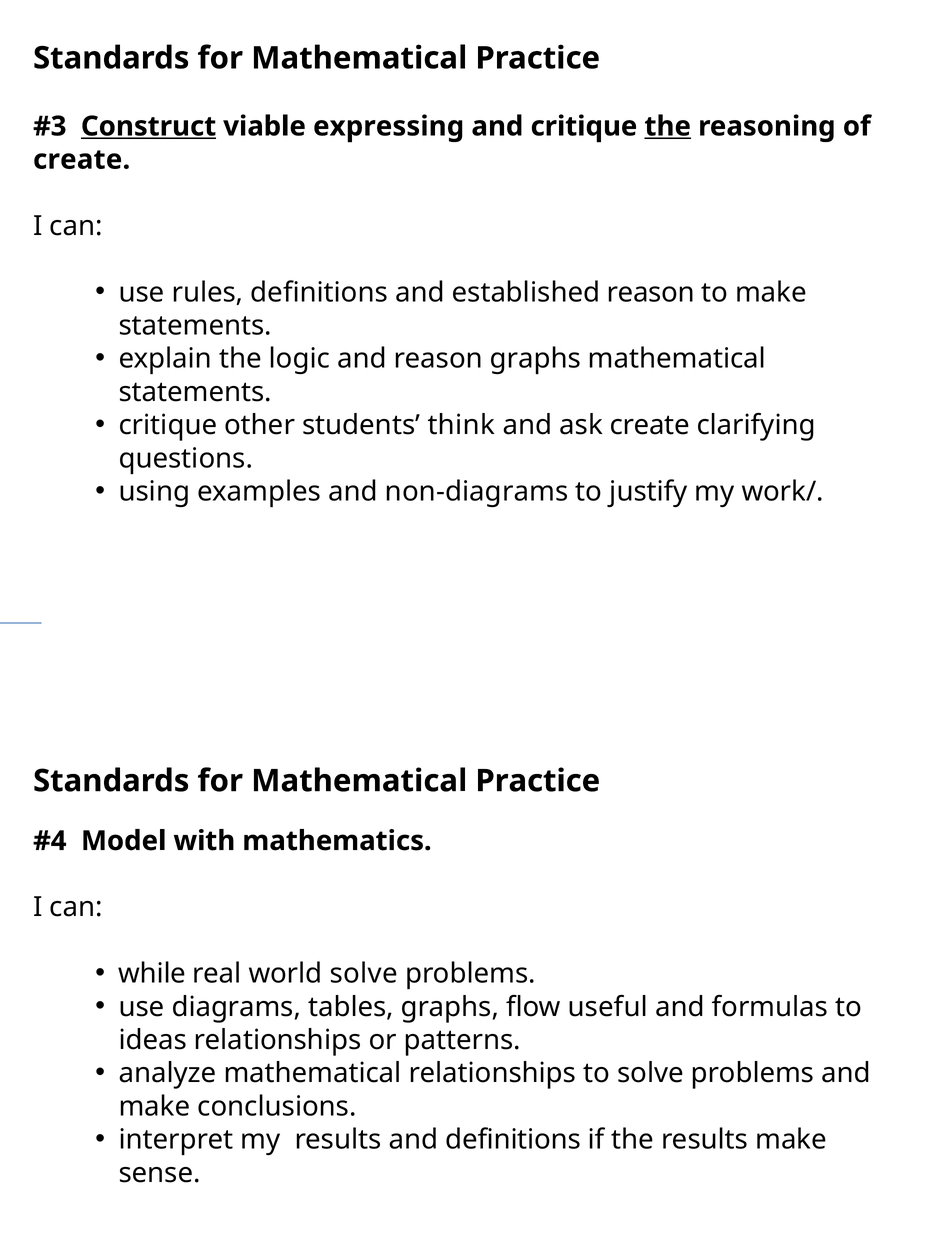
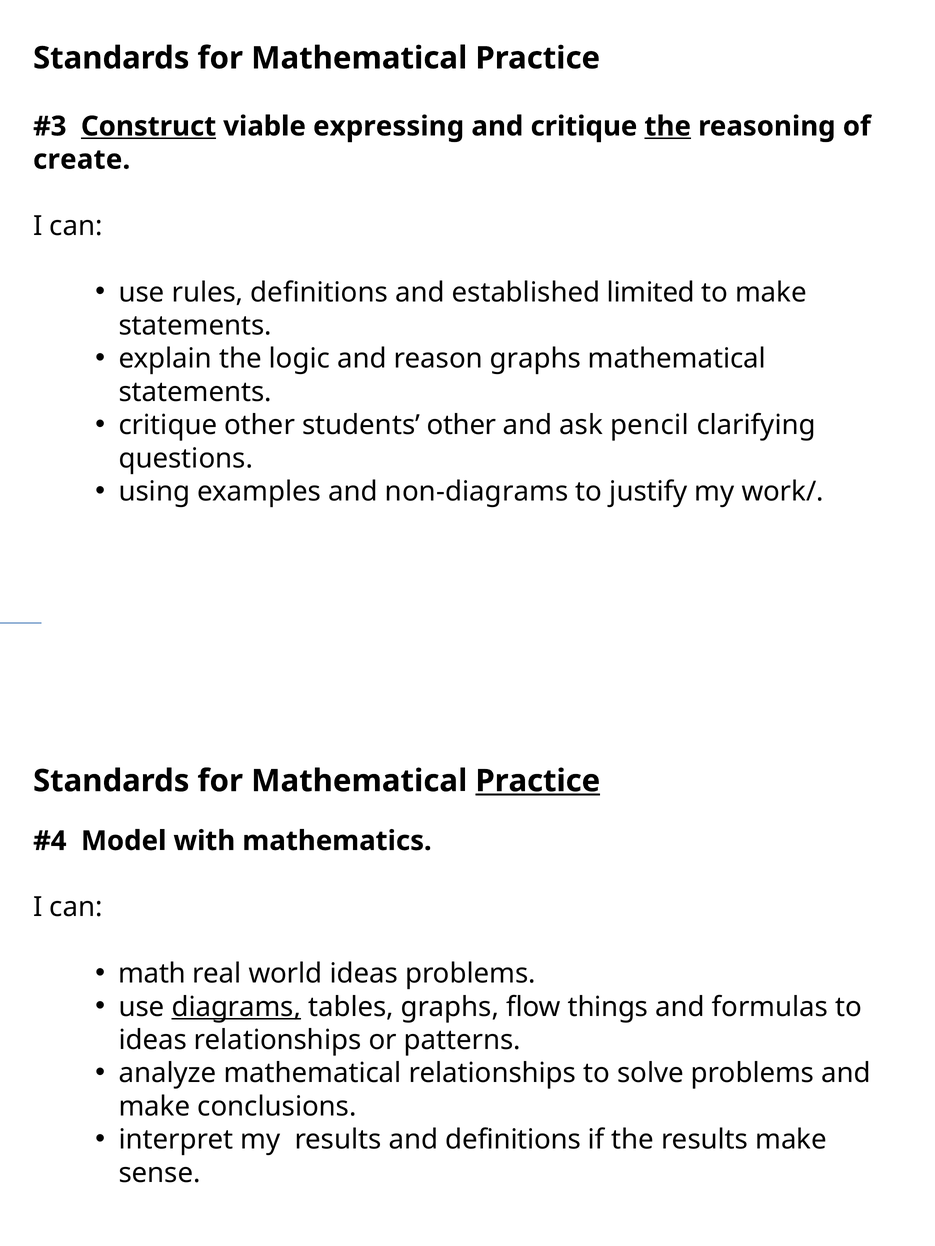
established reason: reason -> limited (651, 293)
students think: think -> other (461, 425)
ask create: create -> pencil (649, 425)
Practice underline: none -> present (538, 781)
while: while -> math (152, 974)
world solve: solve -> ideas (364, 974)
diagrams underline: none -> present (236, 1007)
useful: useful -> things (608, 1007)
